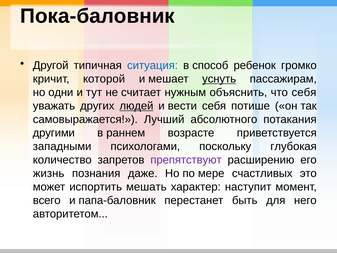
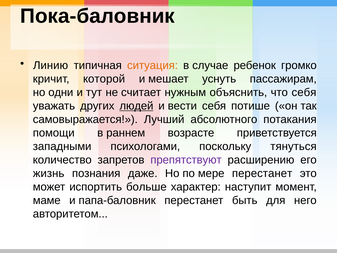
Другой: Другой -> Линию (51, 65)
ситуация colour: blue -> orange (153, 65)
способ: способ -> случае (210, 65)
уснуть underline: present -> none (219, 79)
другими: другими -> помощи (54, 133)
глубокая: глубокая -> тянуться (293, 146)
мере счастливых: счастливых -> перестанет (262, 173)
мешать: мешать -> больше (146, 187)
всего: всего -> маме (47, 200)
